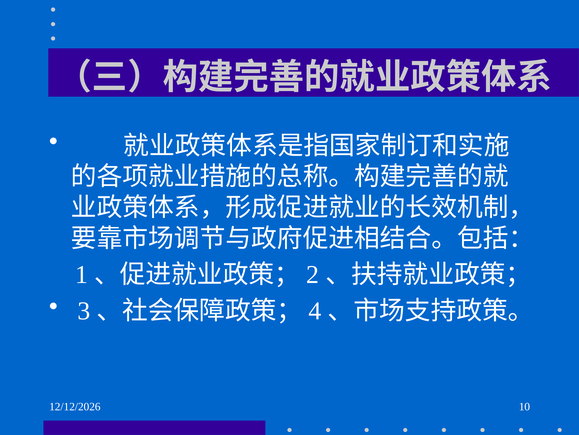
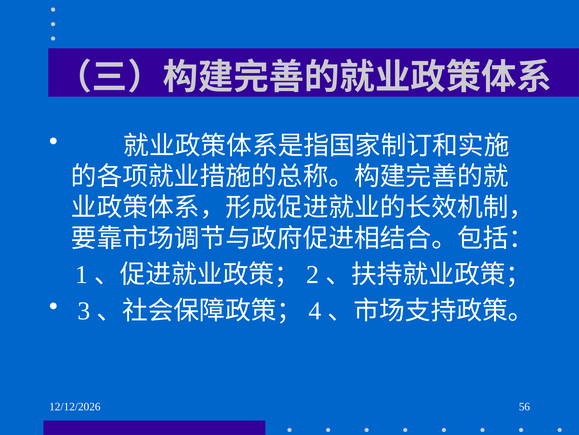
10: 10 -> 56 (524, 406)
